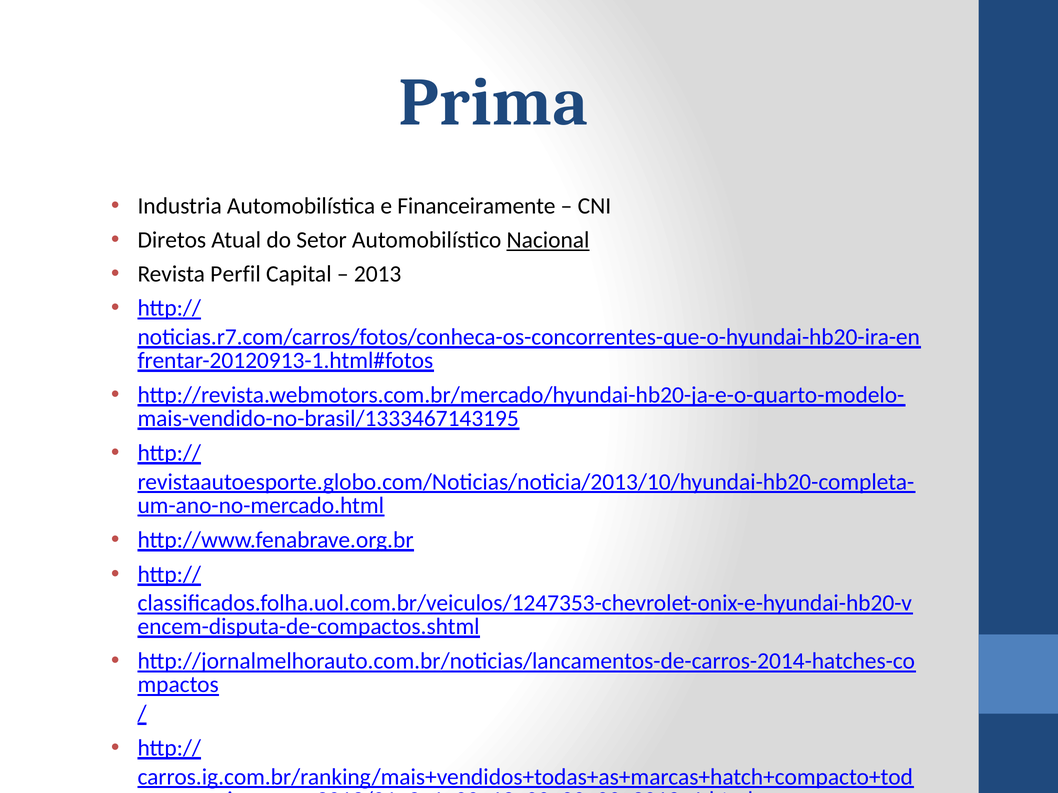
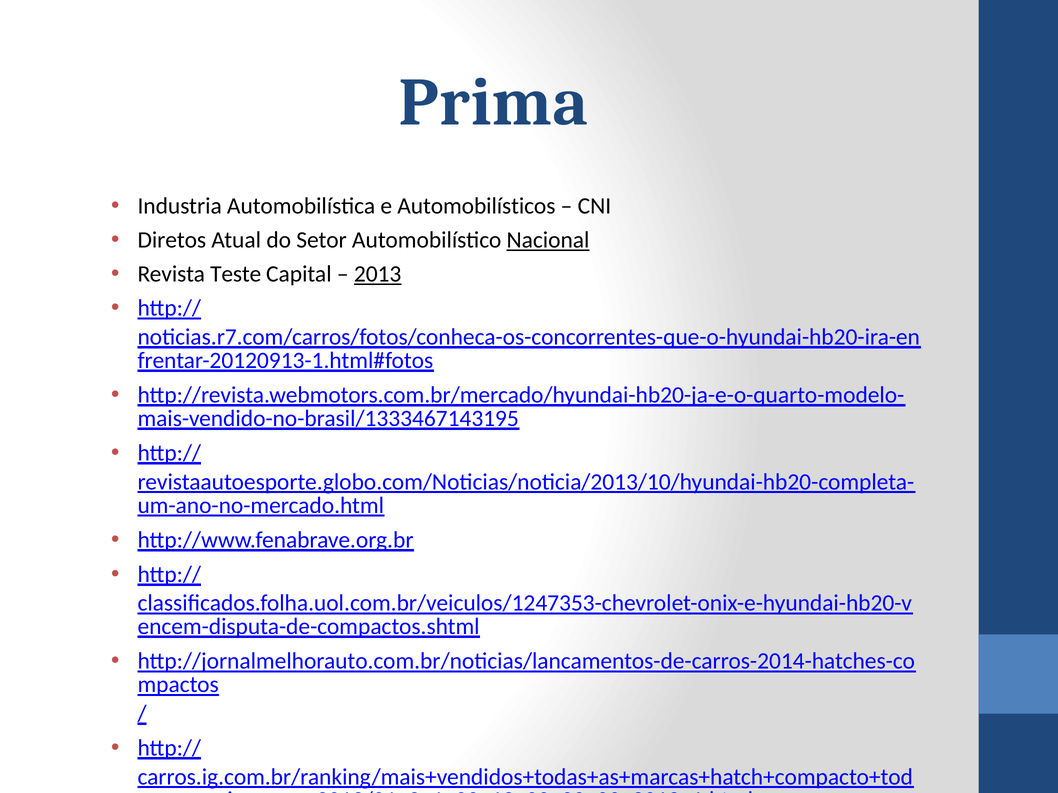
Financeiramente: Financeiramente -> Automobilísticos (476, 206)
Perfil: Perfil -> Teste (236, 274)
2013 underline: none -> present (378, 274)
